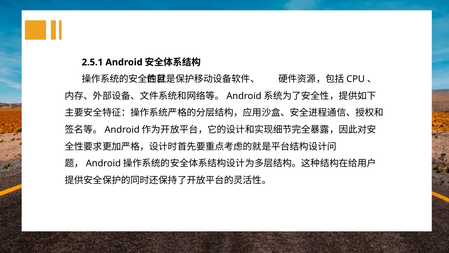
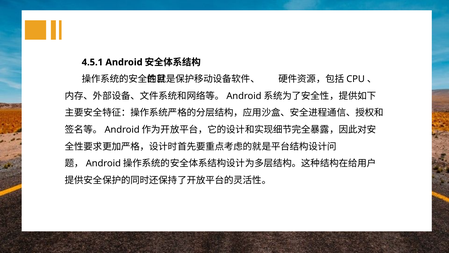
2.5.1: 2.5.1 -> 4.5.1 (92, 62)
